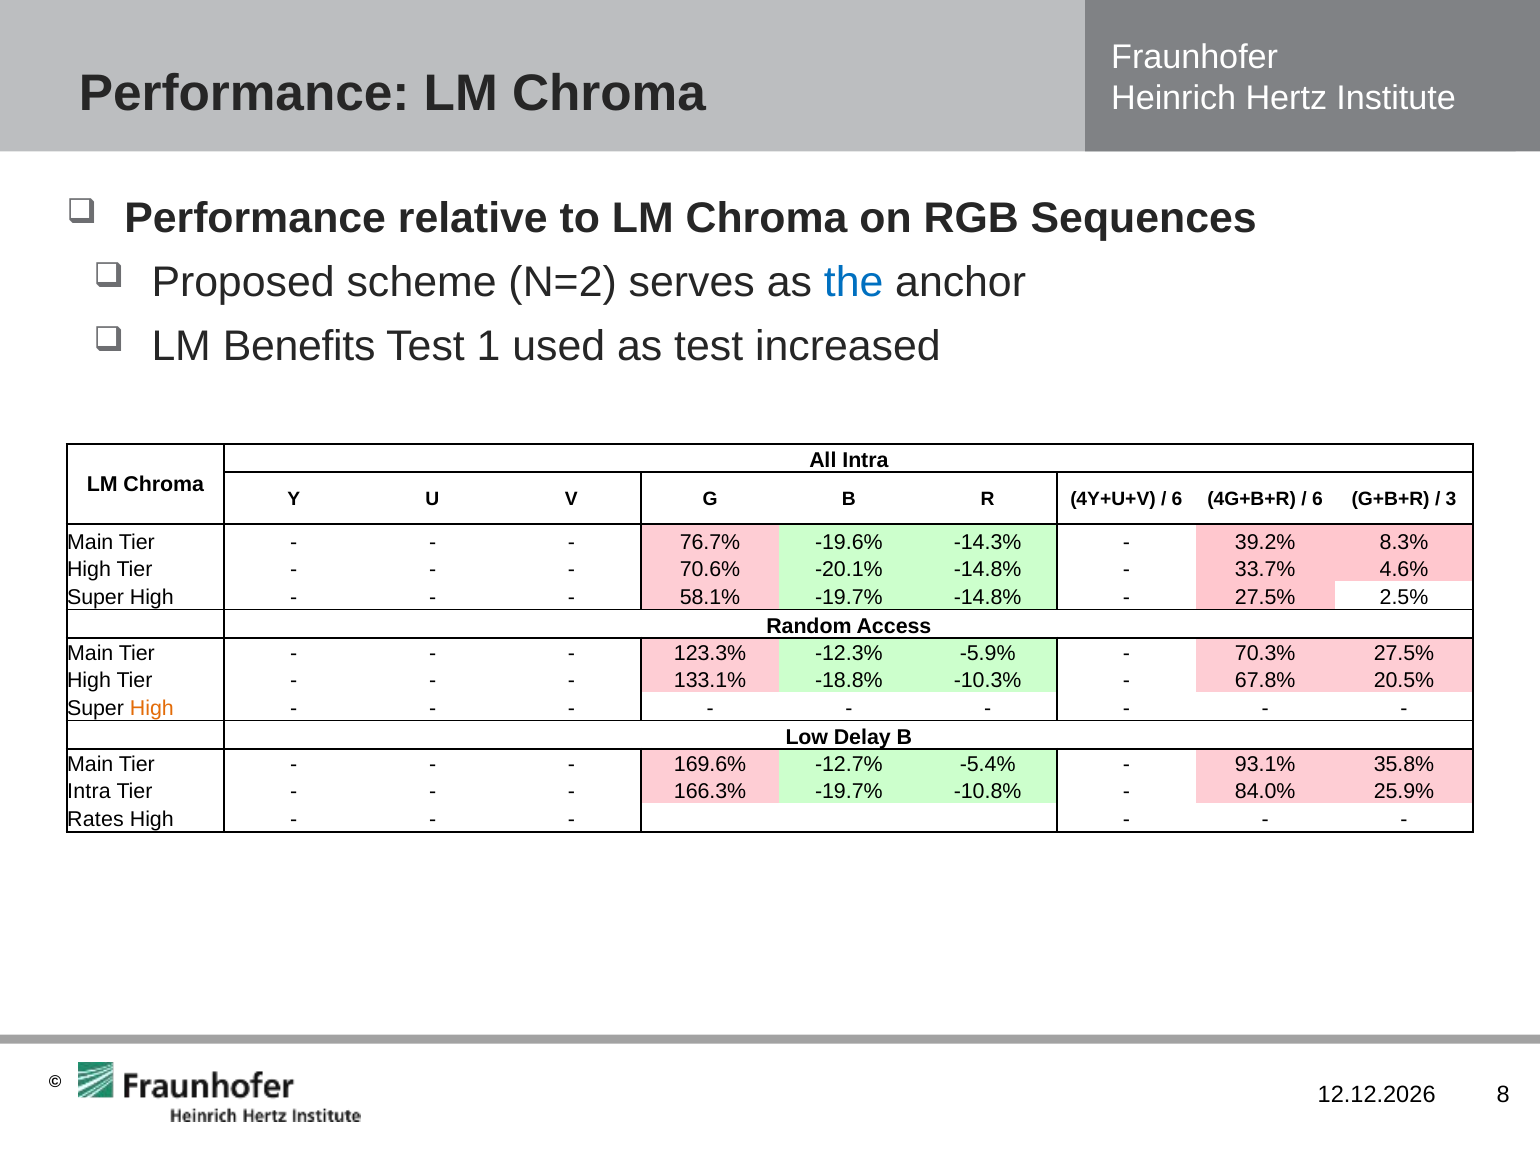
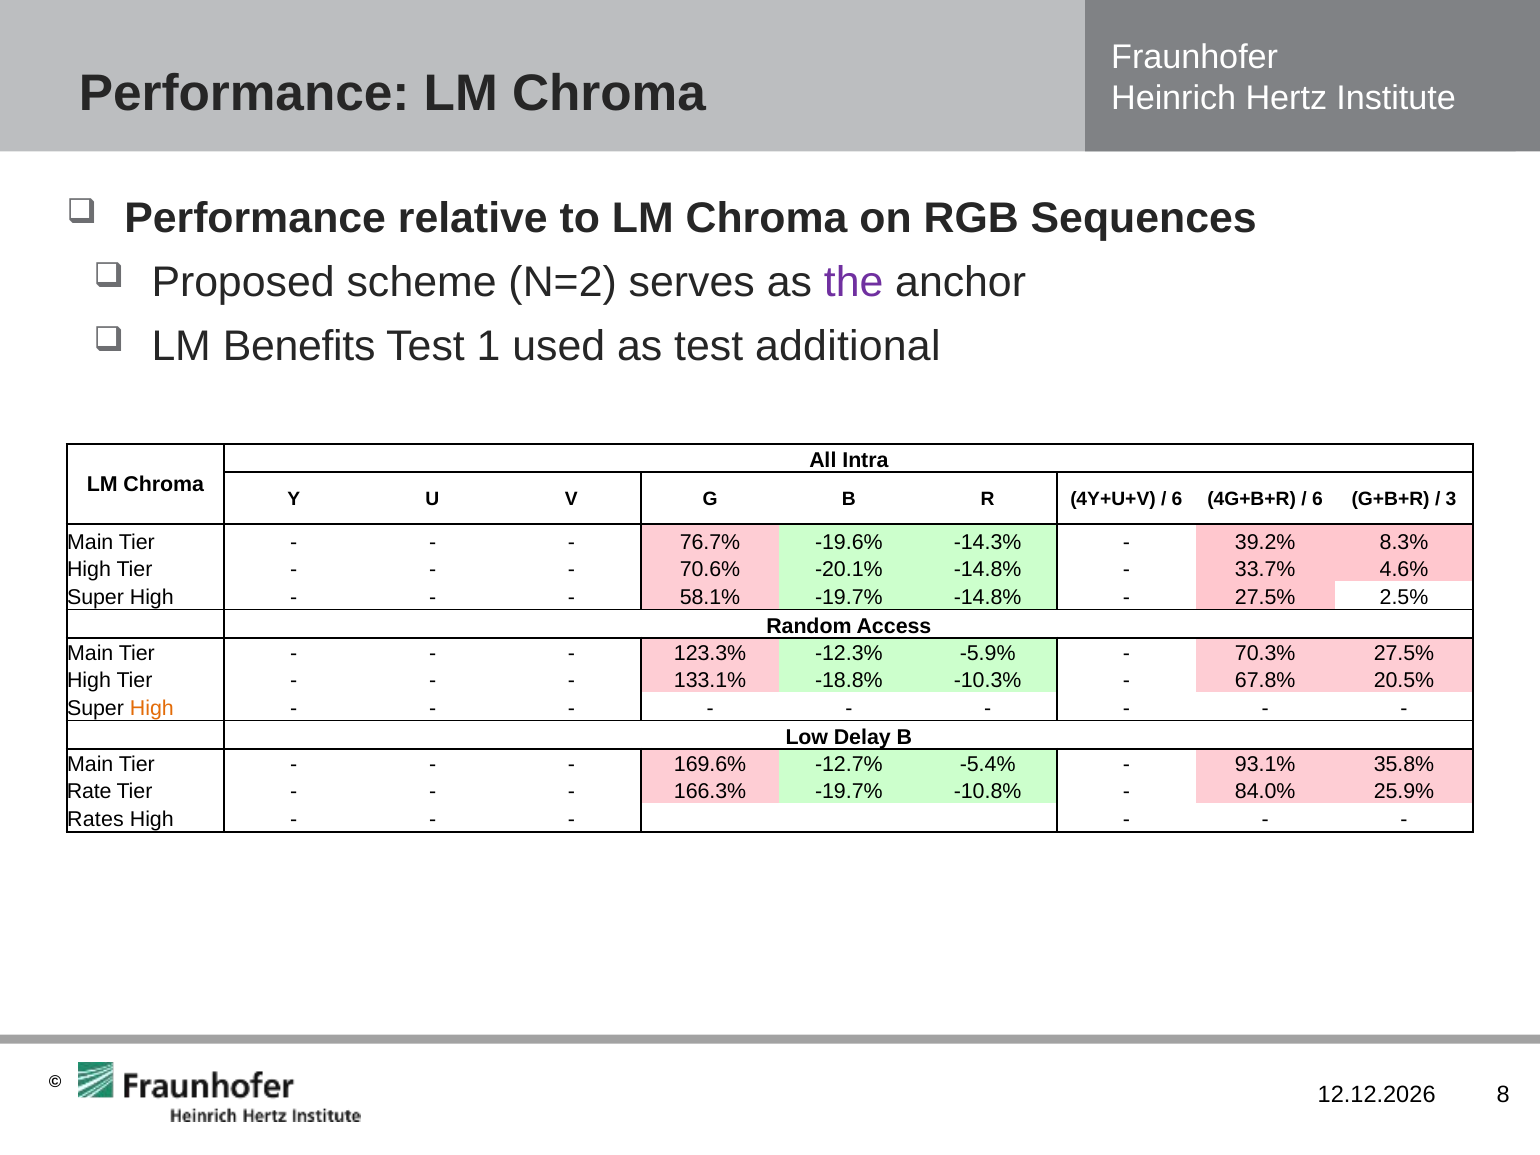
the colour: blue -> purple (854, 282)
increased: increased -> additional (848, 347)
Intra: Intra -> Rate (89, 792)
